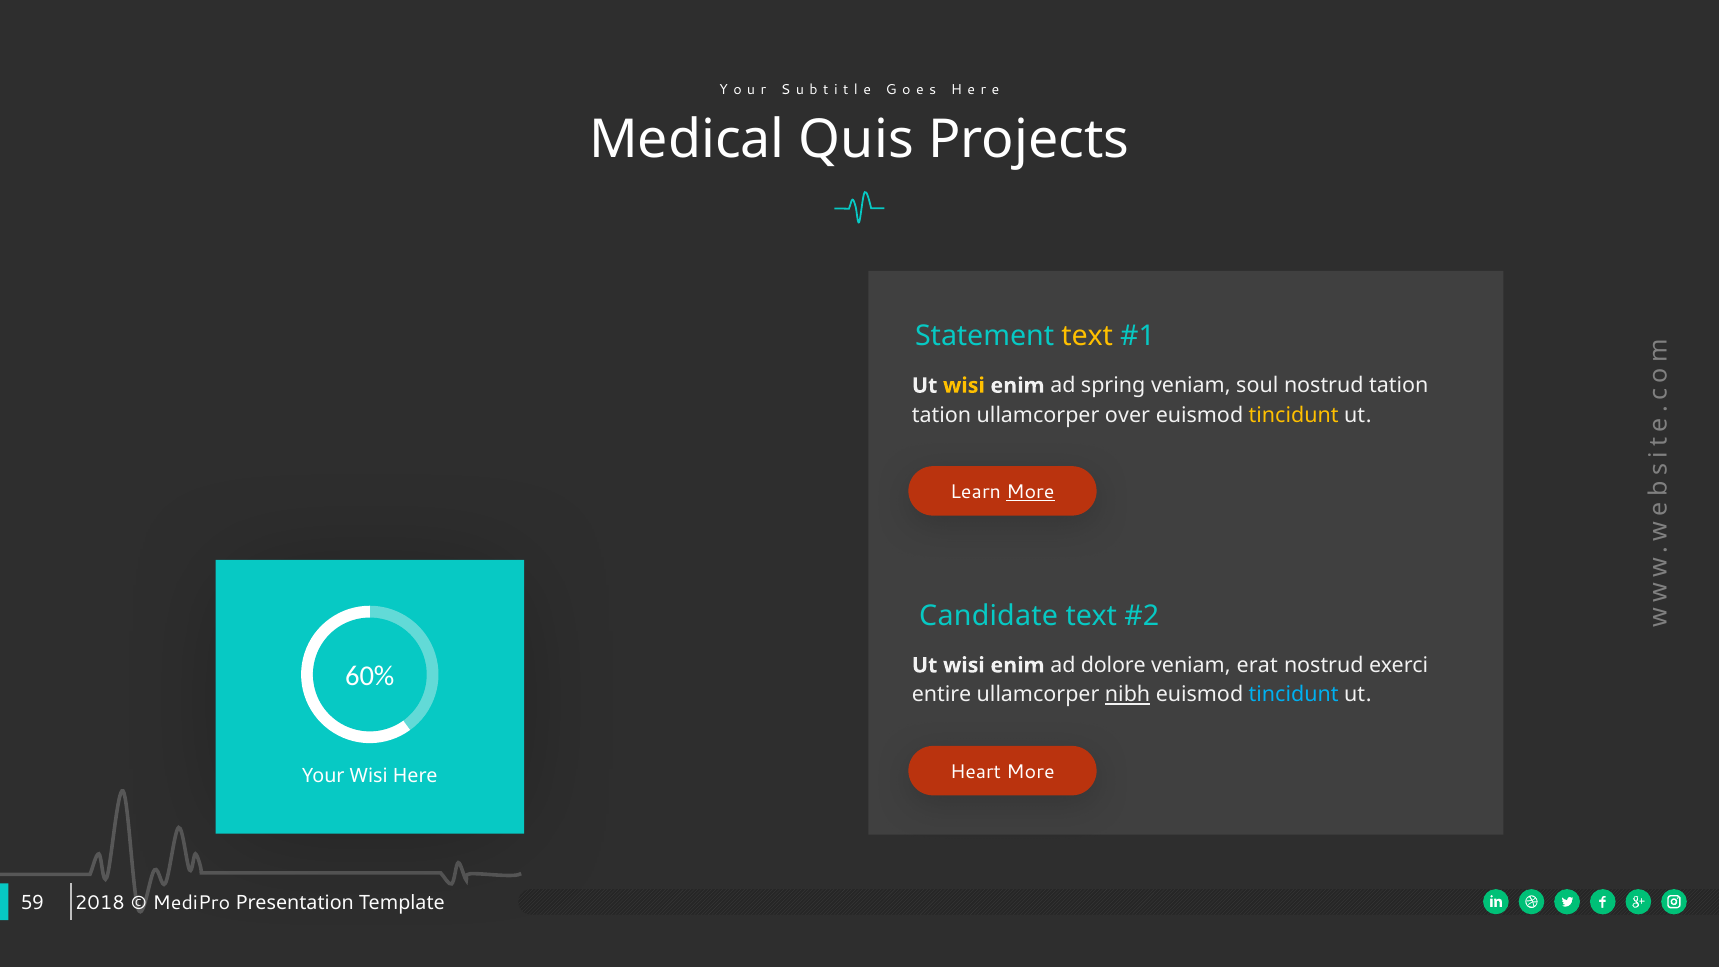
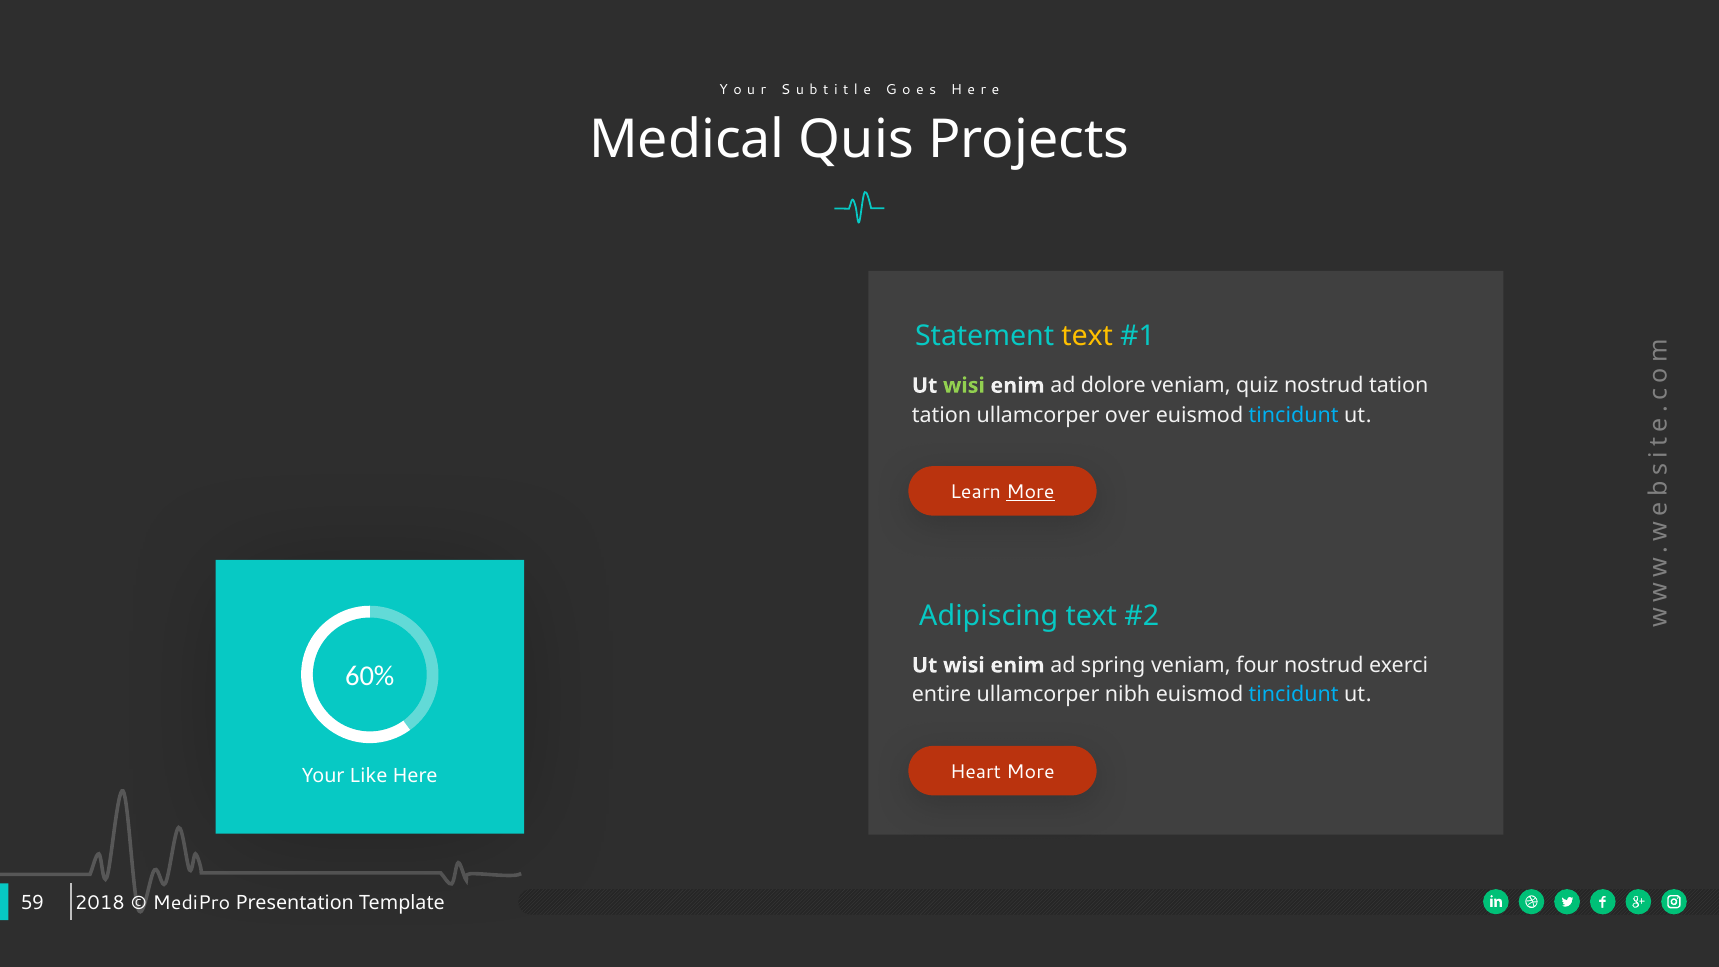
wisi colour: yellow -> light green (964, 386)
spring: spring -> dolore (1113, 386)
soul: soul -> quiz (1257, 386)
tincidunt colour: yellow -> light blue (1294, 415)
Candidate: Candidate -> Adipiscing (989, 616)
dolore: dolore -> spring (1113, 665)
erat: erat -> four (1257, 665)
nibh underline: present -> none (1128, 695)
Your Wisi: Wisi -> Like (369, 776)
